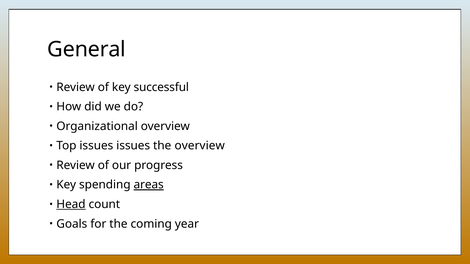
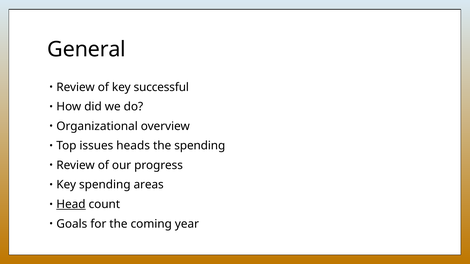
issues issues: issues -> heads (133, 146)
the overview: overview -> spending (200, 146)
areas underline: present -> none (149, 185)
